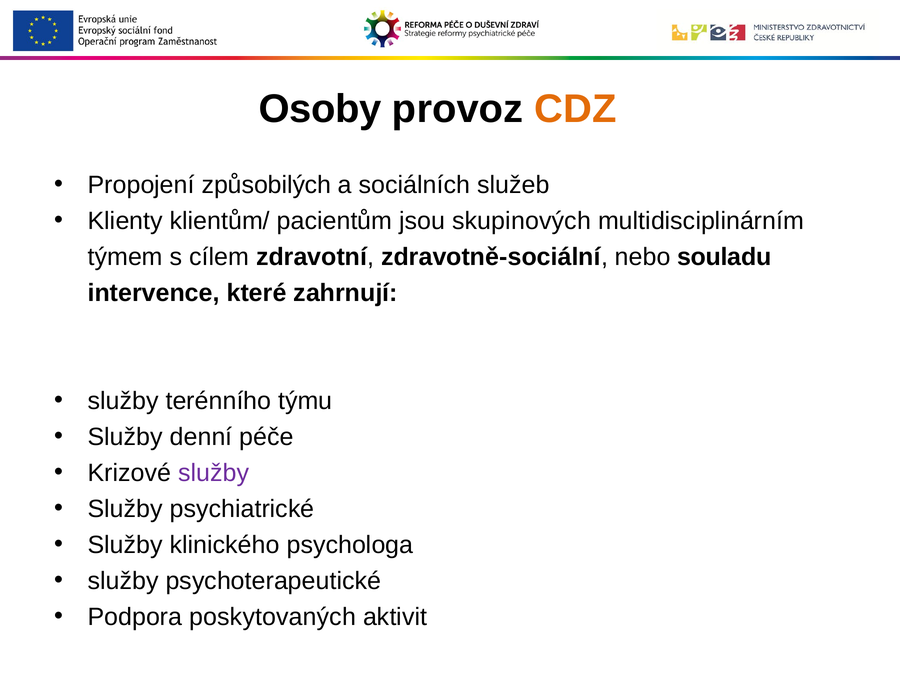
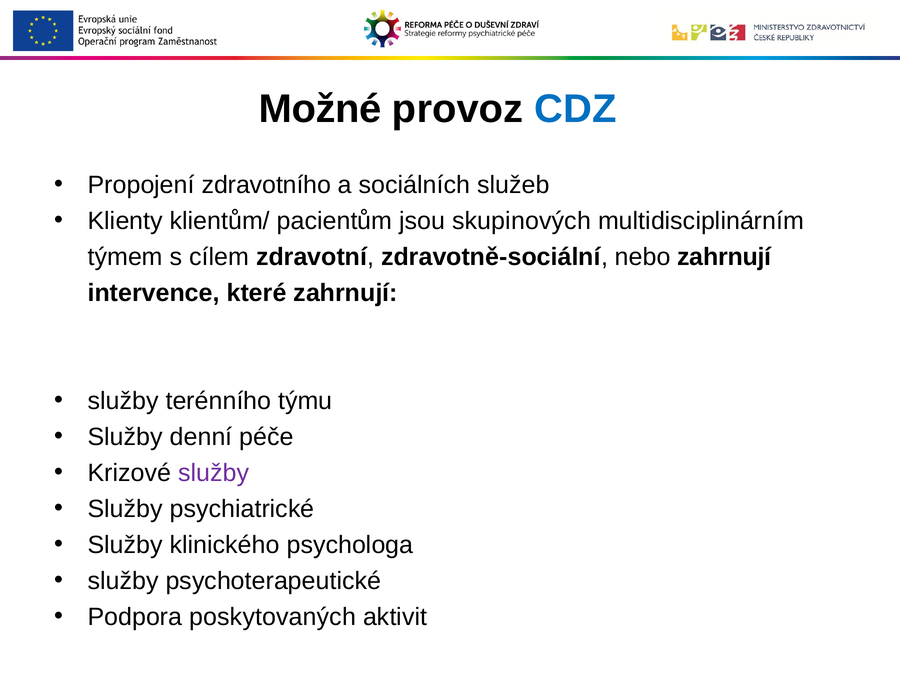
Osoby: Osoby -> Možné (320, 109)
CDZ colour: orange -> blue (575, 109)
způsobilých: způsobilých -> zdravotního (266, 185)
nebo souladu: souladu -> zahrnují (724, 257)
